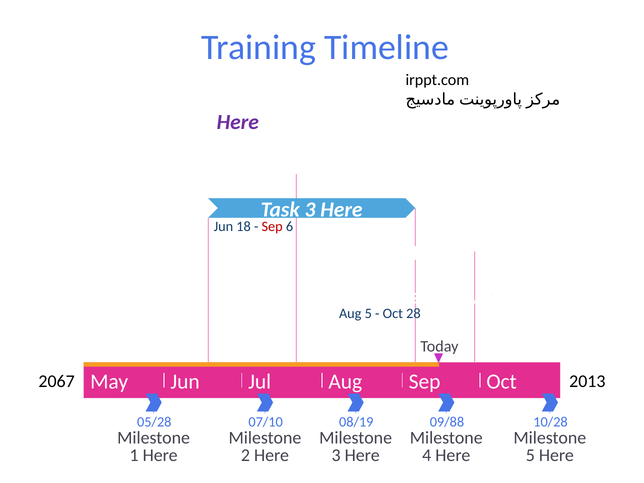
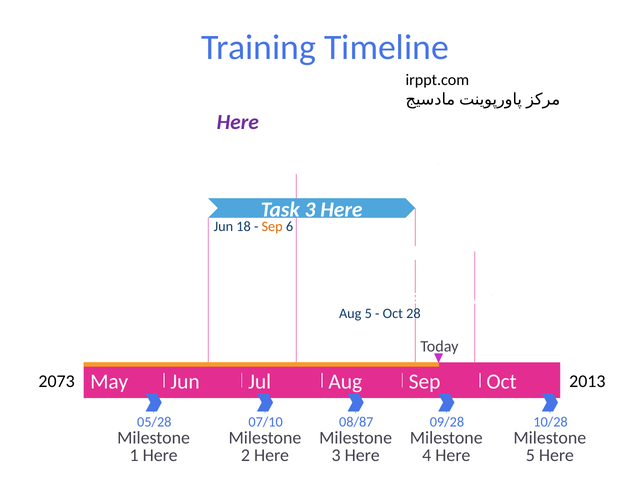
Sep colour: red -> orange (272, 226)
2067: 2067 -> 2073 (57, 381)
08/19: 08/19 -> 08/87 (356, 422)
09/88: 09/88 -> 09/28 (447, 422)
